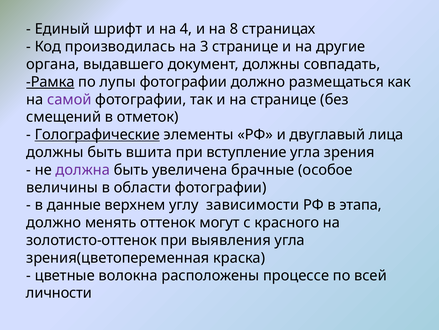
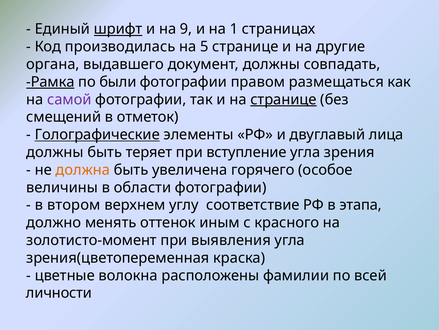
шрифт underline: none -> present (118, 29)
4: 4 -> 9 (186, 29)
8: 8 -> 1 (234, 29)
3: 3 -> 5 (204, 47)
лупы: лупы -> были (118, 82)
фотографии должно: должно -> правом (258, 82)
странице underline: none -> present (283, 99)
вшита: вшита -> теряет (149, 152)
должна colour: purple -> orange (83, 170)
брачные: брачные -> горячего (263, 170)
данные: данные -> втором (74, 205)
зависимости: зависимости -> соответствие (253, 205)
могут: могут -> иным (220, 222)
золотисто-оттенок: золотисто-оттенок -> золотисто-момент (92, 240)
процессе: процессе -> фамилии (296, 275)
